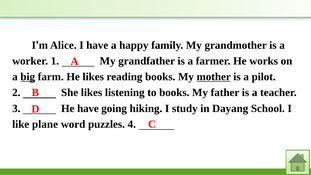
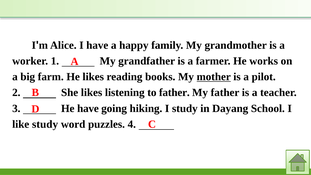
big underline: present -> none (28, 77)
to books: books -> father (174, 93)
like plane: plane -> study (45, 124)
